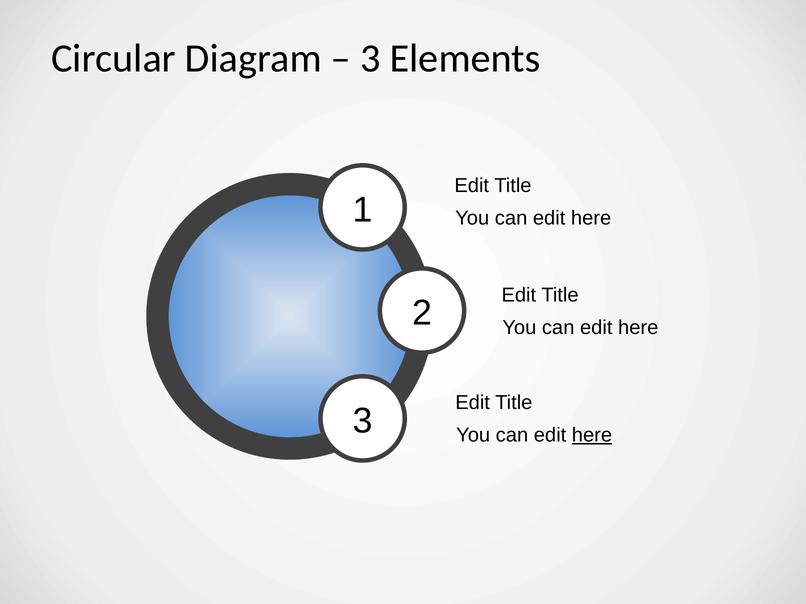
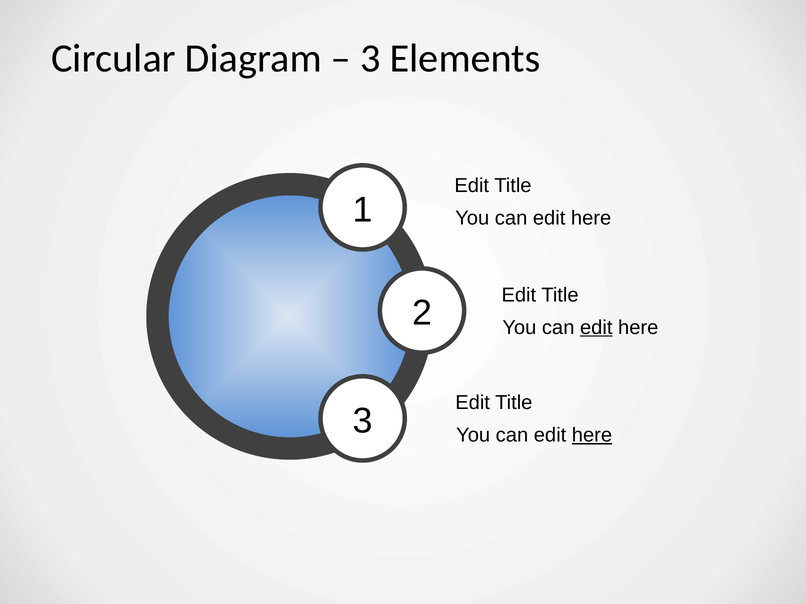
edit underline: none -> present (596, 328)
